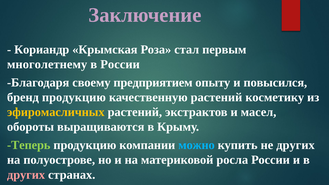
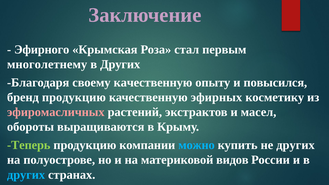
Кориандр: Кориандр -> Эфирного (42, 49)
России: России -> Других (120, 64)
своему предприятием: предприятием -> качественную (153, 83)
качественную растений: растений -> эфирных (216, 97)
эфиромасличных colour: yellow -> pink (56, 112)
росла: росла -> видов (232, 160)
других colour: pink -> light blue (26, 175)
